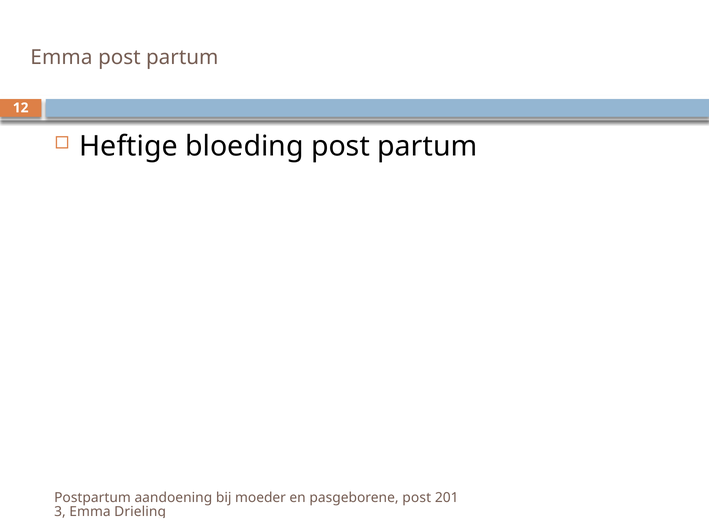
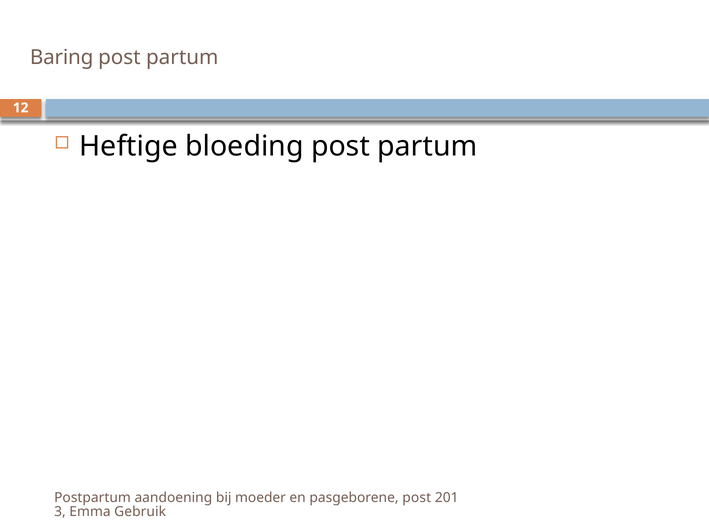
Emma: Emma -> Baring (62, 57)
Drieling: Drieling -> Gebruik (140, 512)
